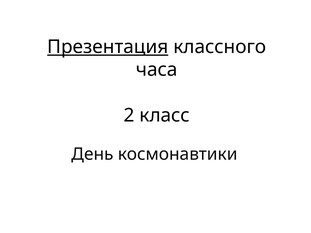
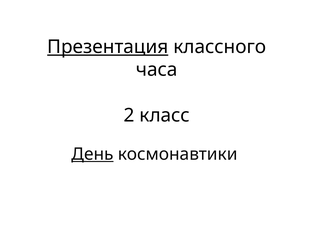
День underline: none -> present (92, 154)
